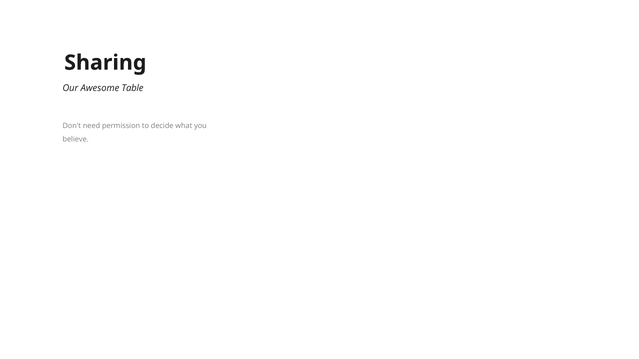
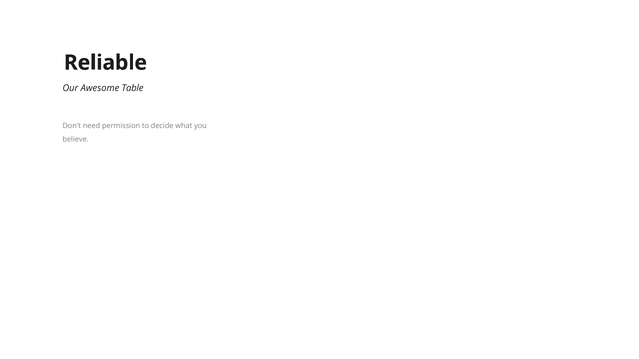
Sharing: Sharing -> Reliable (105, 63)
